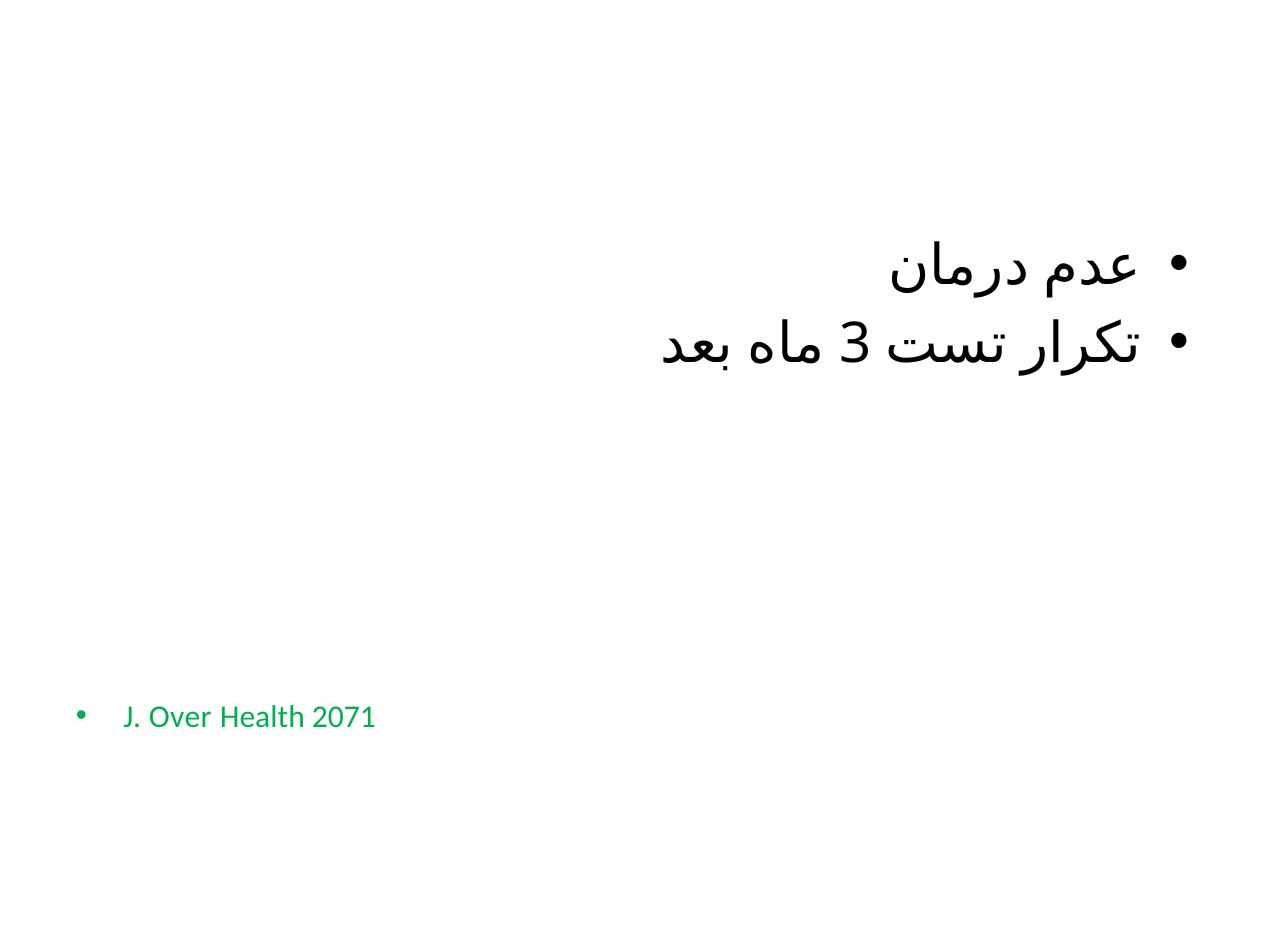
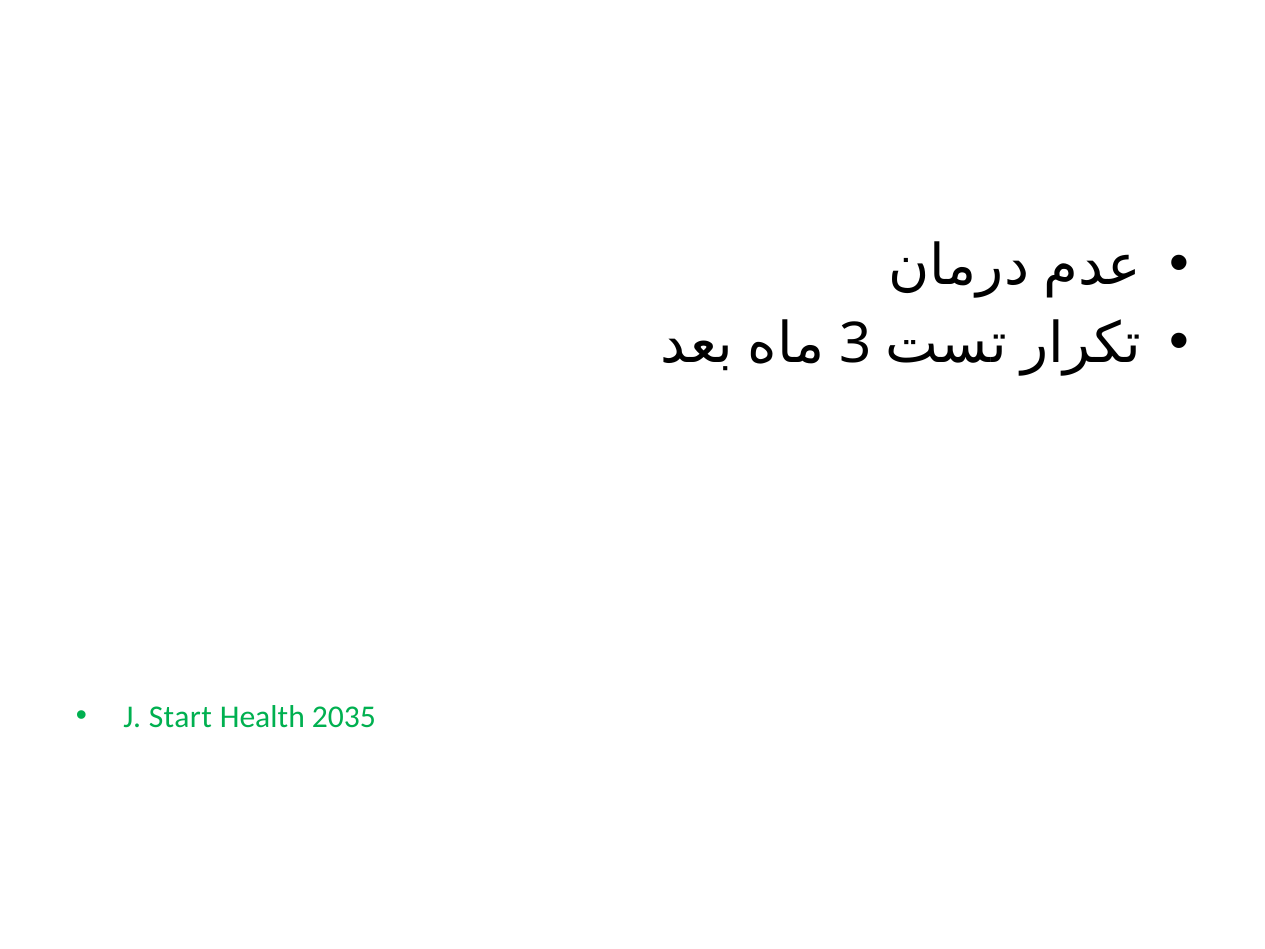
Over: Over -> Start (180, 716)
2071: 2071 -> 2035 (344, 716)
